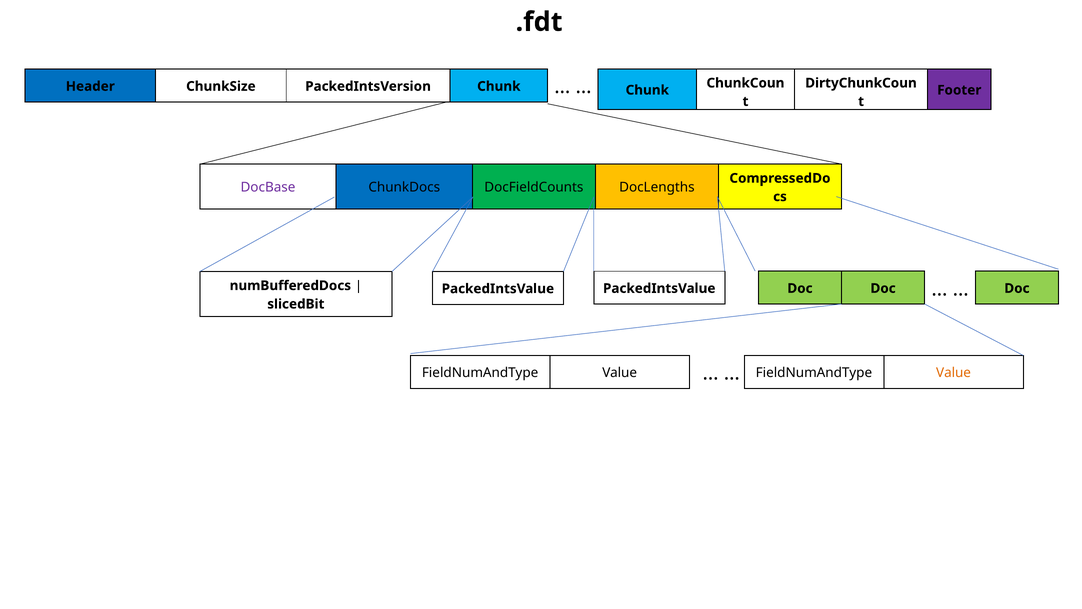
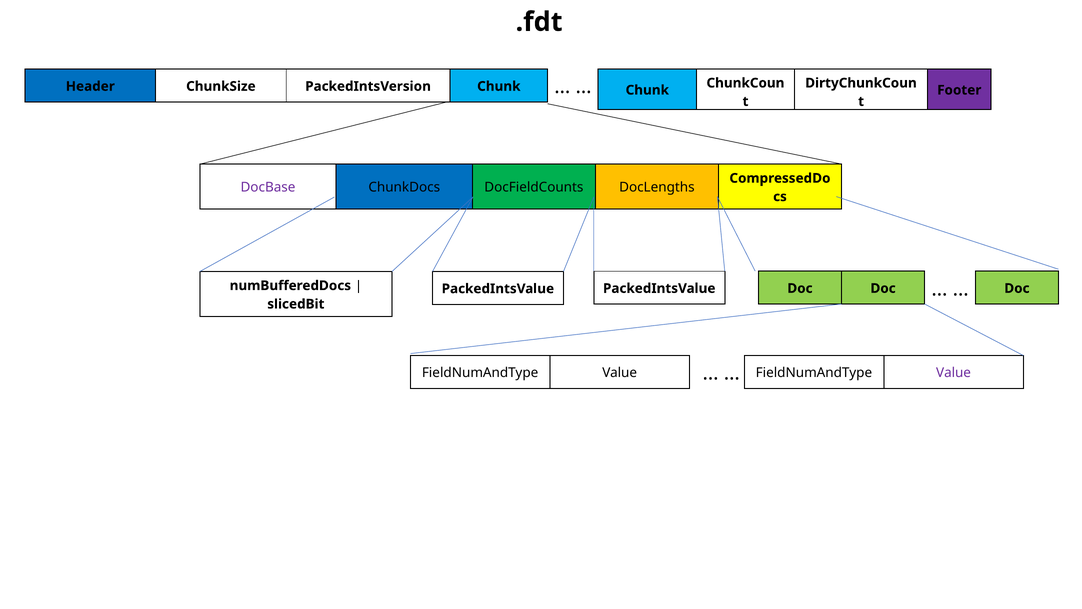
Value colour: orange -> purple (954, 373)
